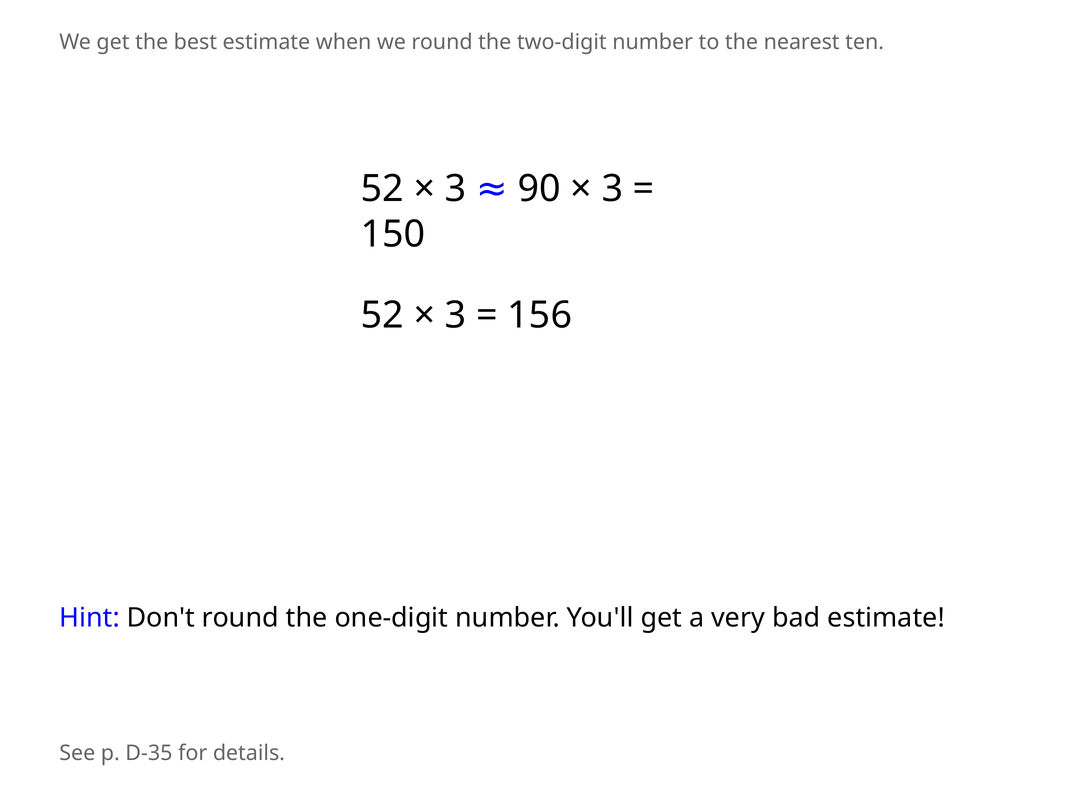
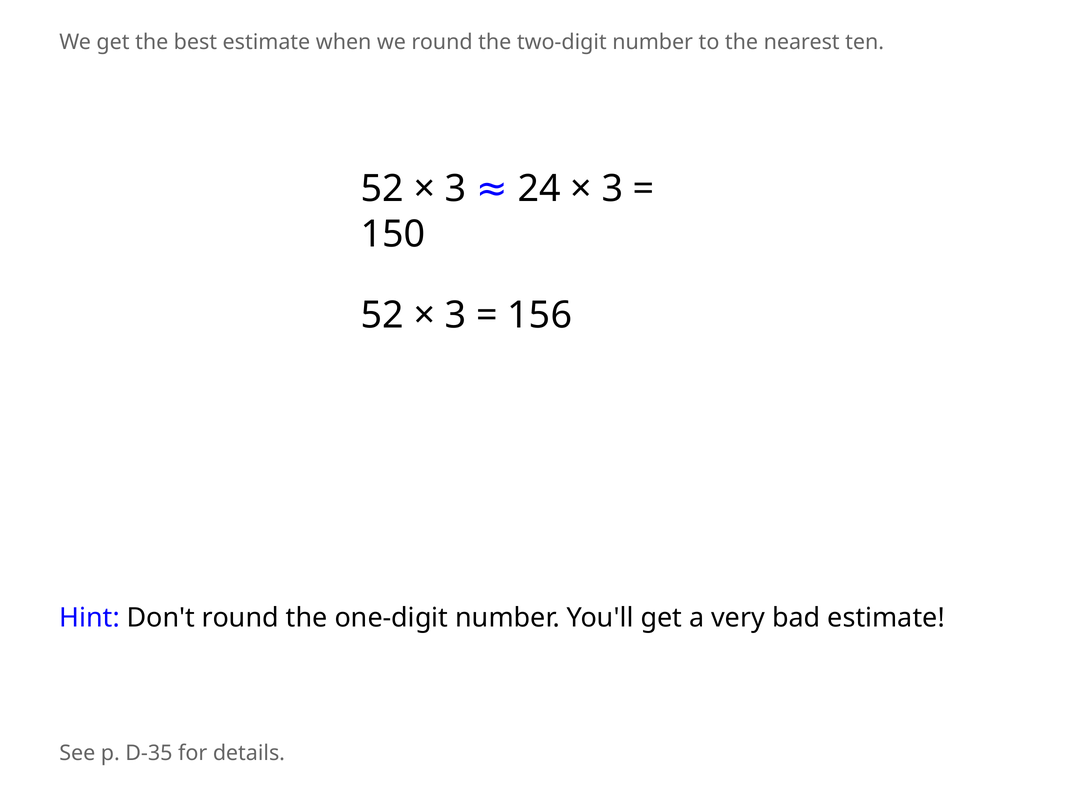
90: 90 -> 24 (539, 189)
